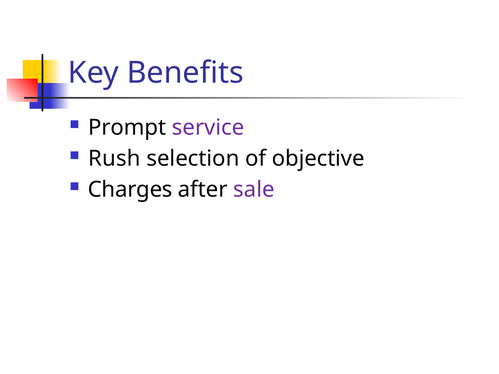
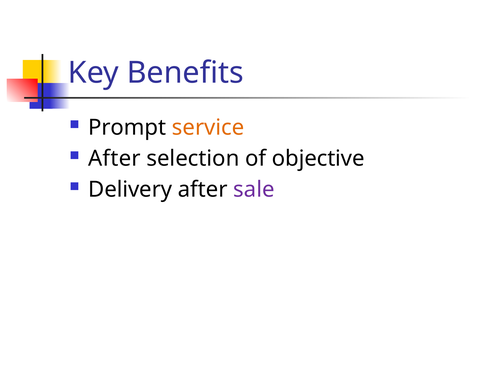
service colour: purple -> orange (208, 127)
Rush: Rush -> After (114, 159)
Charges: Charges -> Delivery (130, 190)
